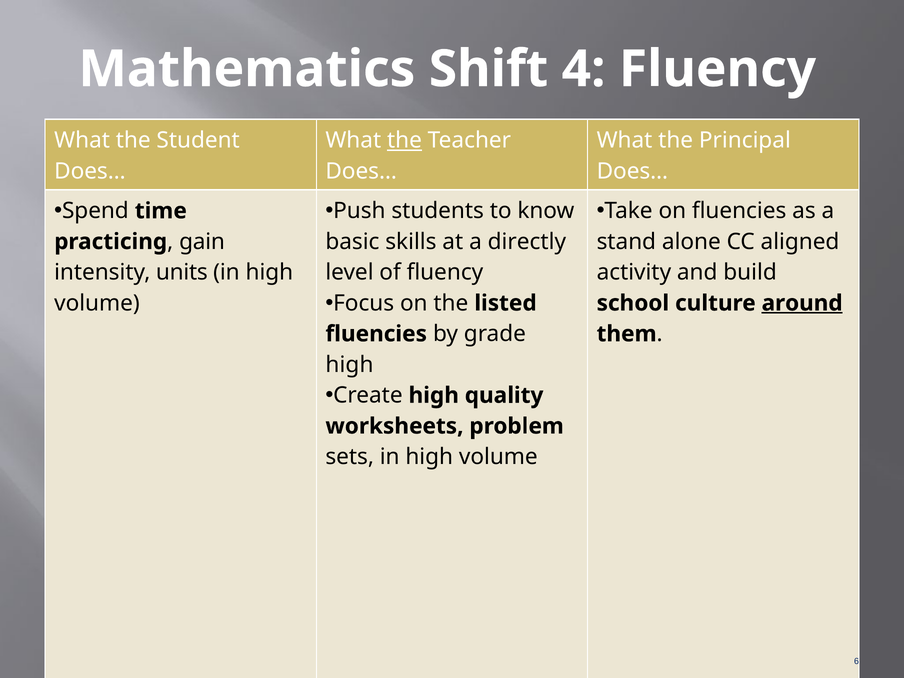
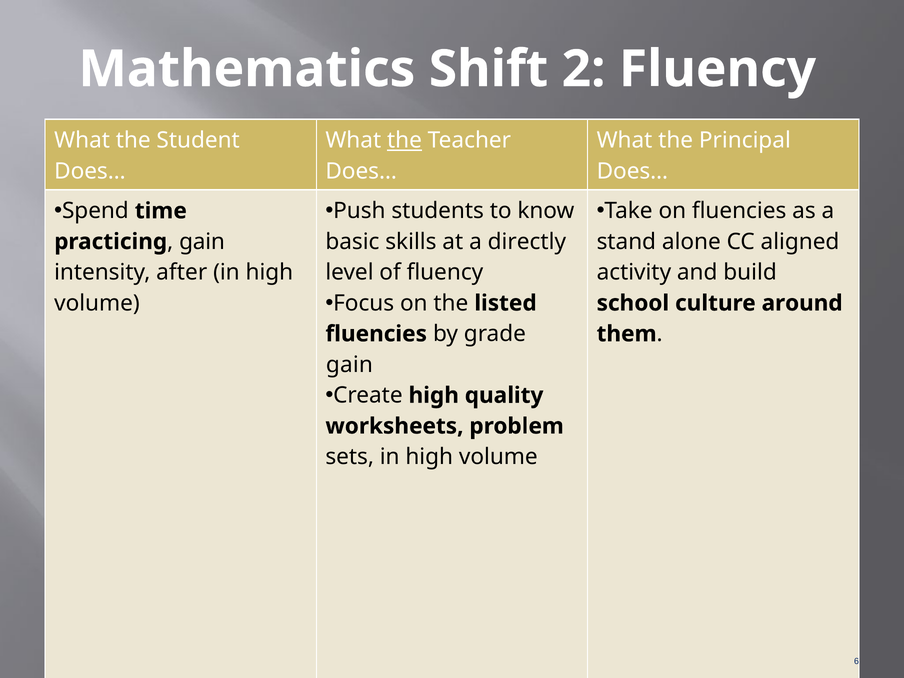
4: 4 -> 2 (584, 69)
units: units -> after (182, 272)
around underline: present -> none (802, 303)
high: high -> gain (349, 365)
